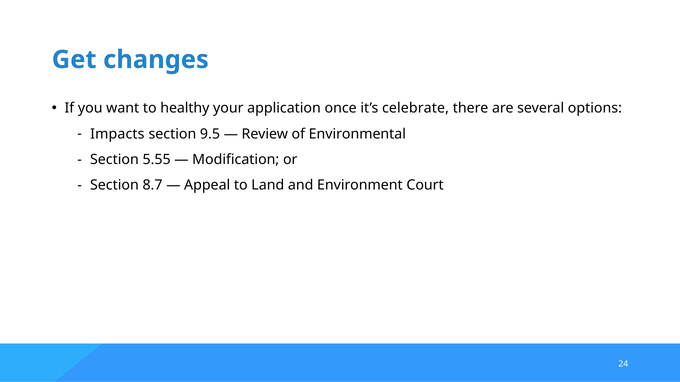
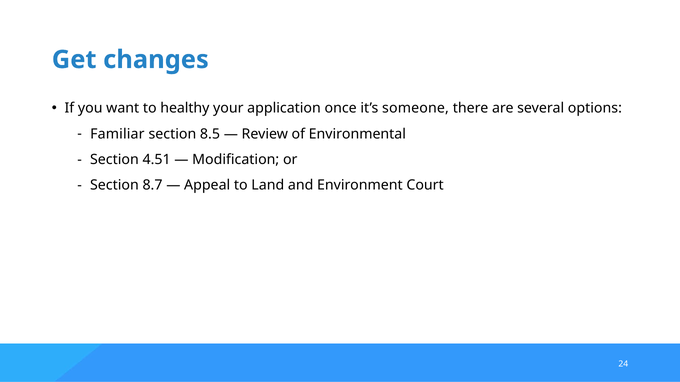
celebrate: celebrate -> someone (415, 108)
Impacts: Impacts -> Familiar (117, 134)
9.5: 9.5 -> 8.5 (210, 134)
5.55: 5.55 -> 4.51 (157, 160)
